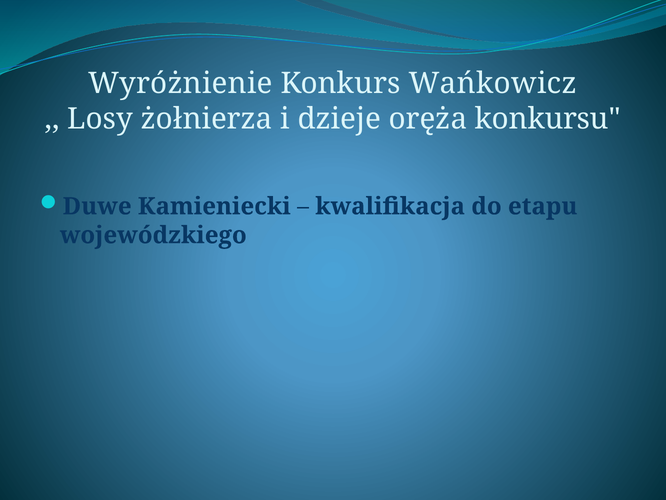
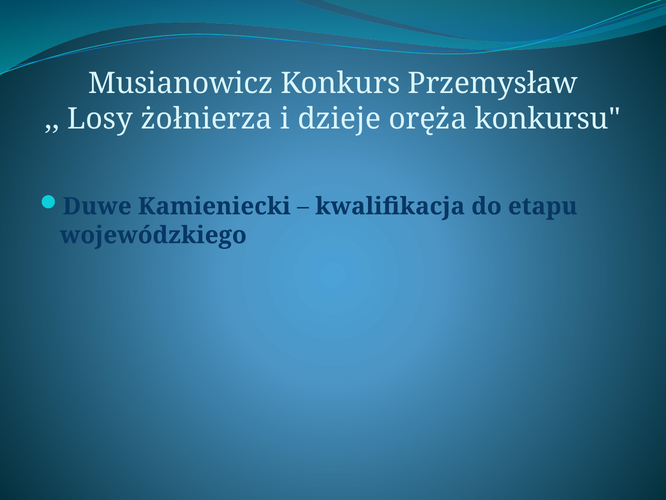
Wyróżnienie: Wyróżnienie -> Musianowicz (181, 83)
Wańkowicz: Wańkowicz -> Przemysław (493, 83)
